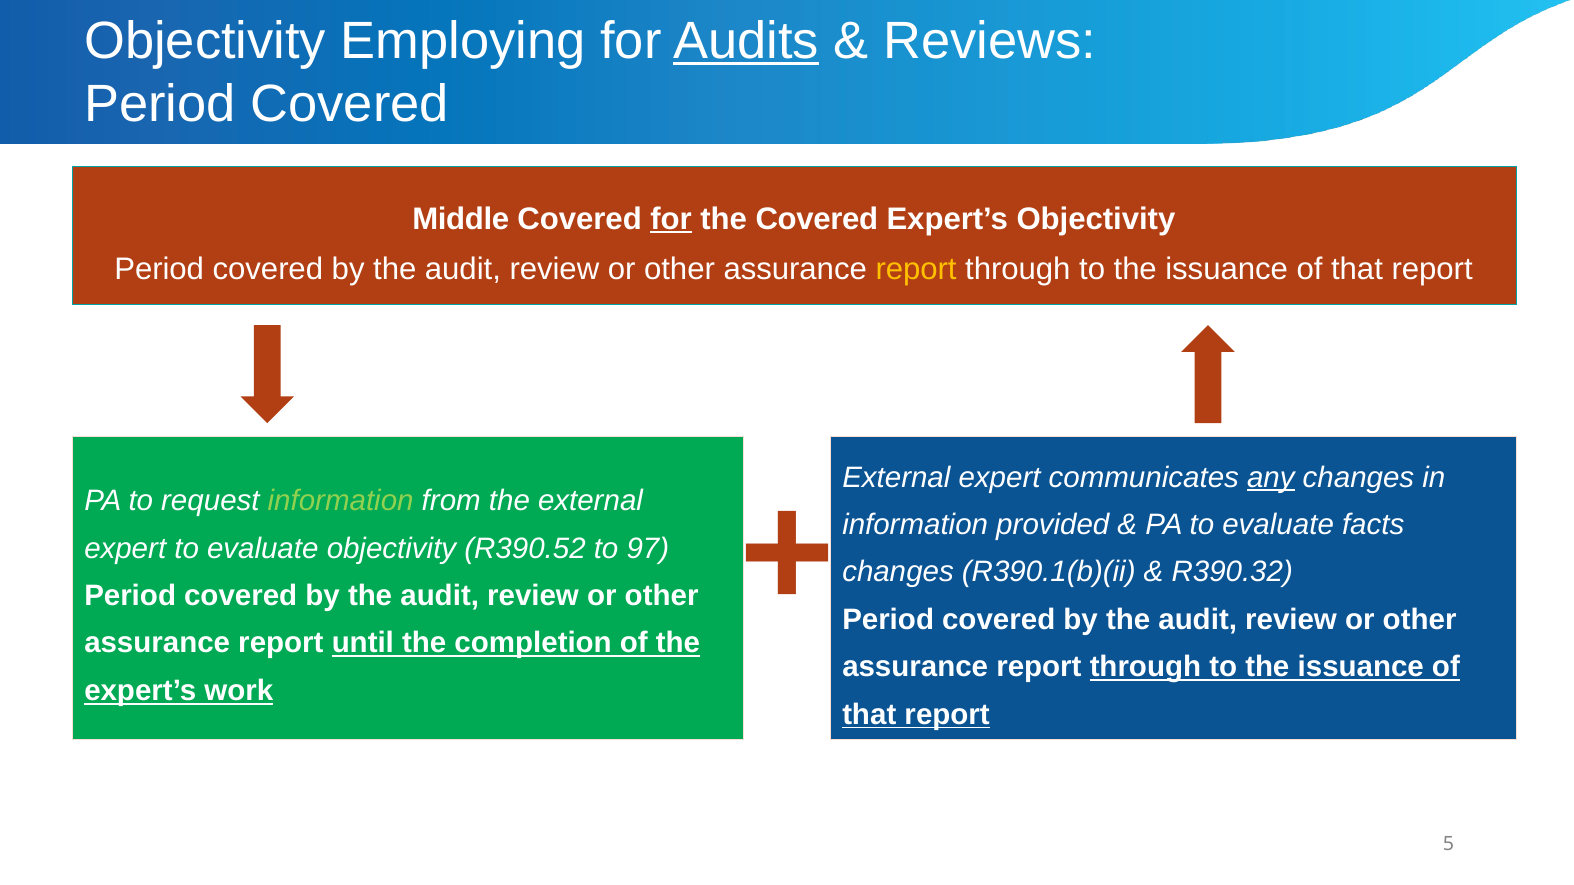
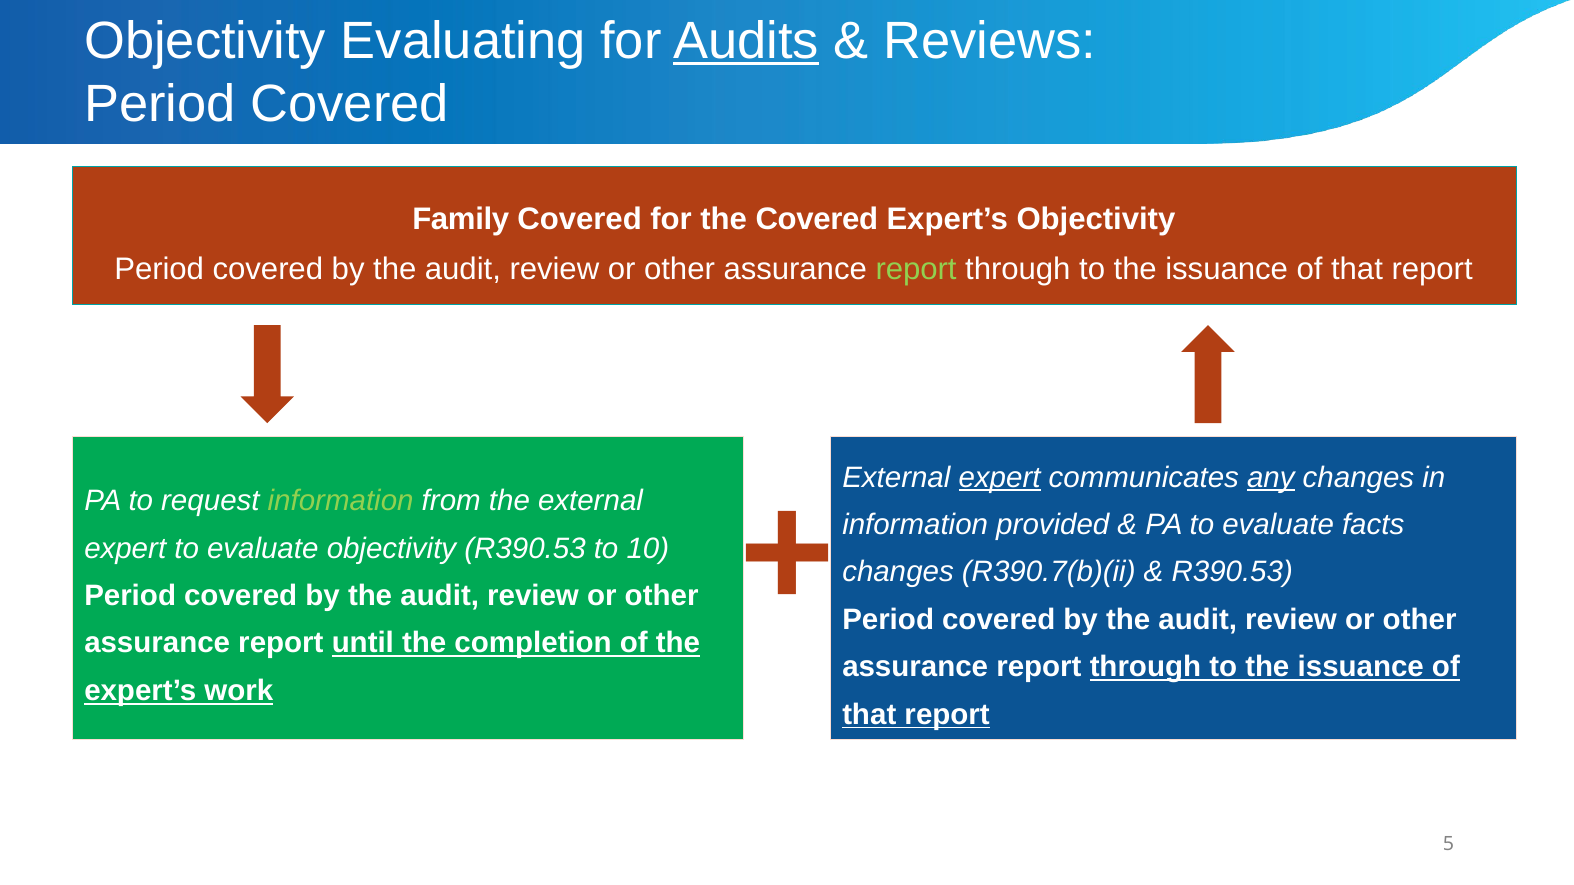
Employing: Employing -> Evaluating (463, 41)
Middle: Middle -> Family (461, 219)
for underline: present -> none (671, 219)
report colour: yellow -> light green (916, 269)
expert underline: none -> present (1000, 477)
objectivity R390.52: R390.52 -> R390.53 (525, 549)
97: 97 -> 10 (648, 549)
R390.1(b)(ii: R390.1(b)(ii -> R390.7(b)(ii (1049, 572)
R390.32: R390.32 -> R390.53 (1232, 572)
